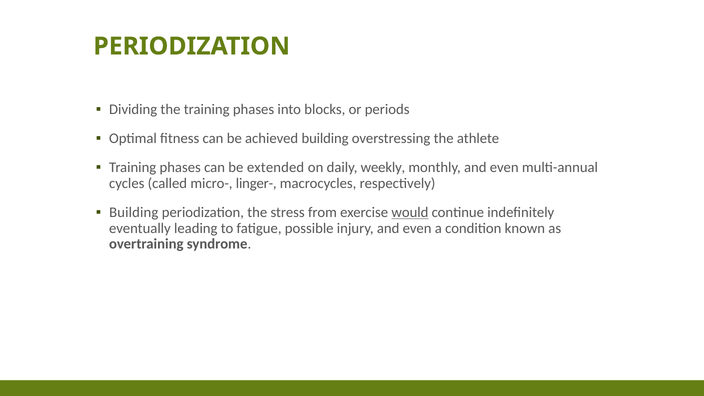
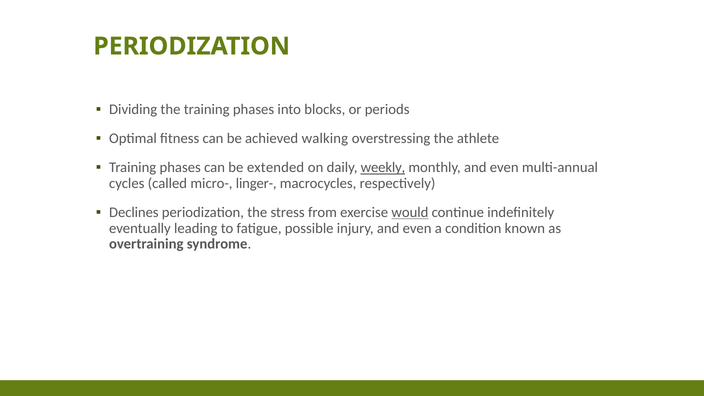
achieved building: building -> walking (325, 139)
weekly underline: none -> present (383, 168)
Building: Building -> Declines (134, 212)
